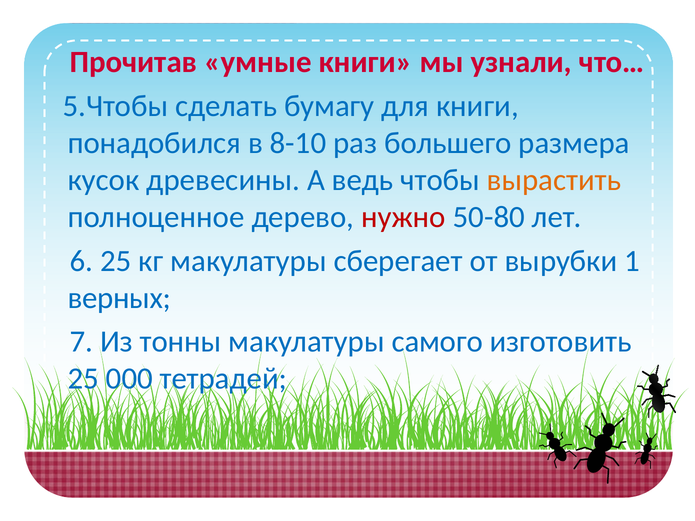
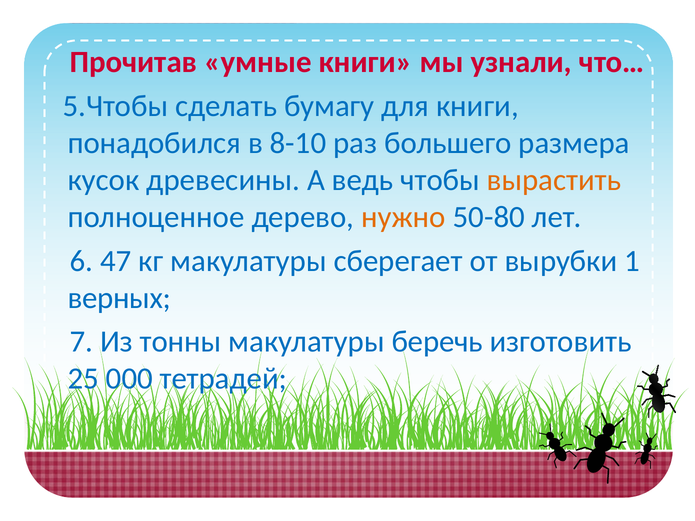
нужно colour: red -> orange (403, 217)
6 25: 25 -> 47 (116, 261)
самого: самого -> беречь (437, 342)
